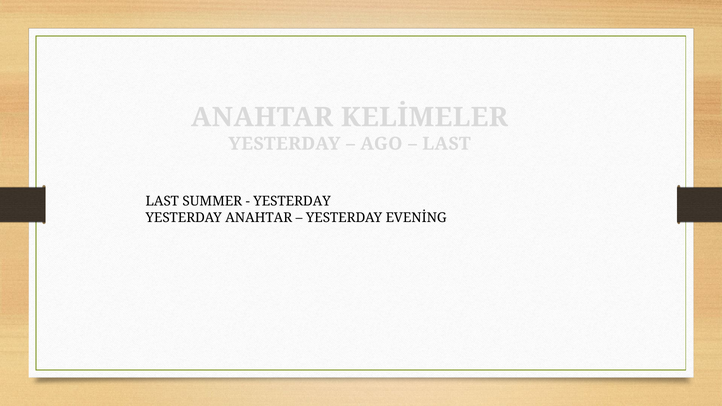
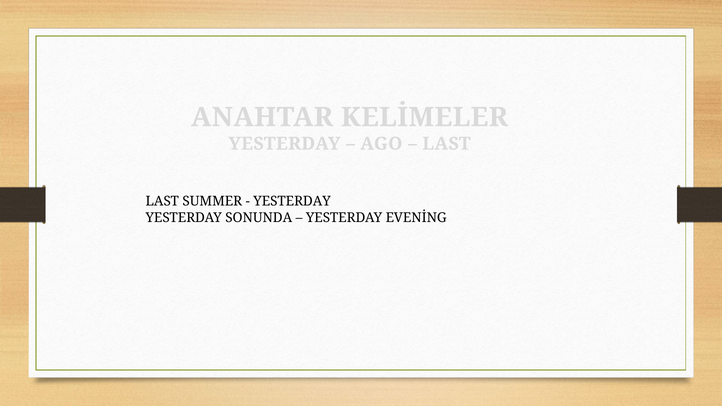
YESTERDAY ANAHTAR: ANAHTAR -> SONUNDA (259, 218)
